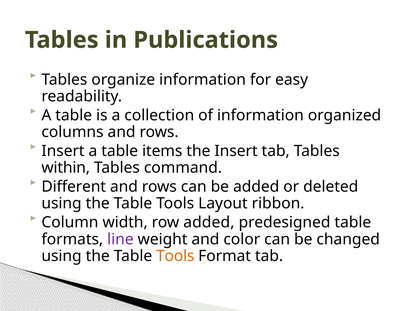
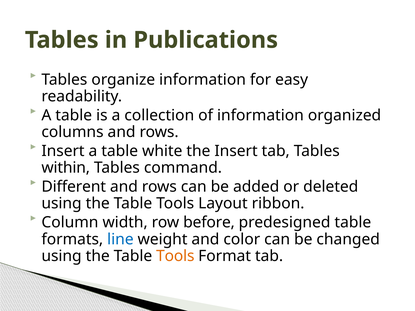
items: items -> white (162, 151)
row added: added -> before (209, 223)
line colour: purple -> blue (120, 239)
